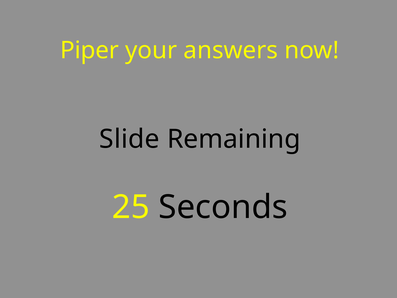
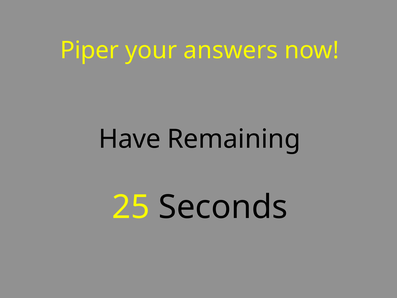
Slide: Slide -> Have (130, 139)
